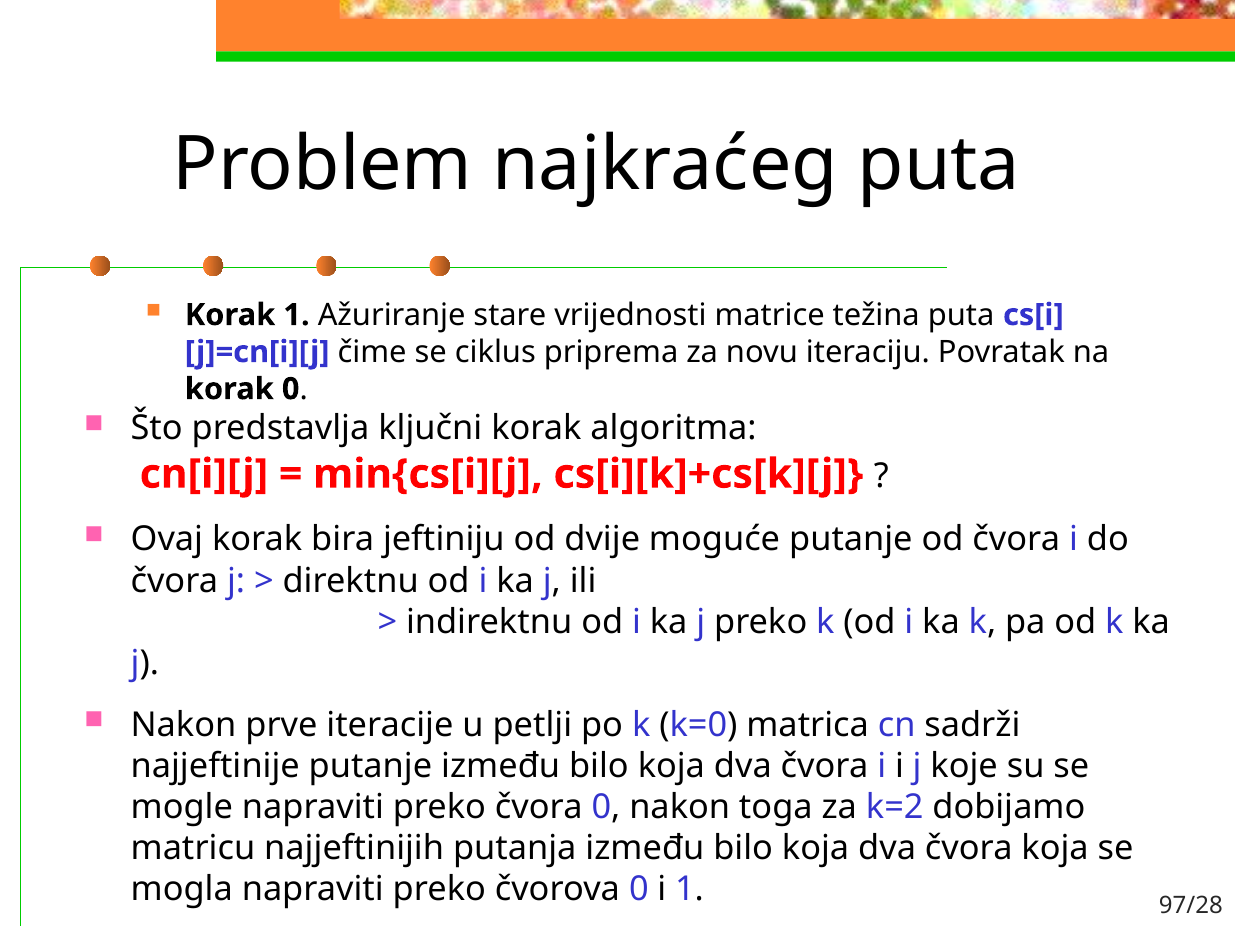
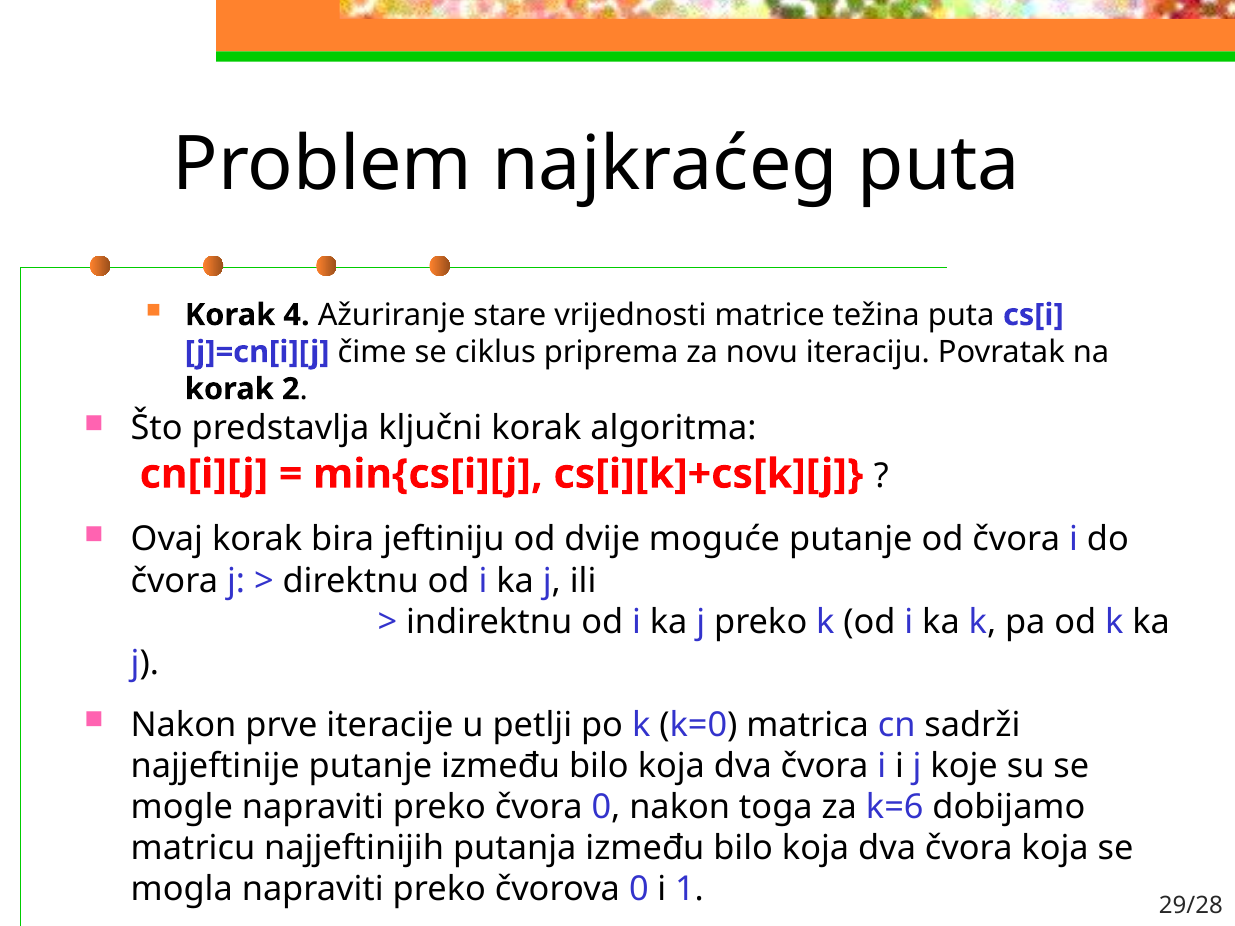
Korak 1: 1 -> 4 (296, 315)
korak 0: 0 -> 2 (291, 389)
k=2: k=2 -> k=6 (895, 807)
97/28: 97/28 -> 29/28 (1191, 906)
